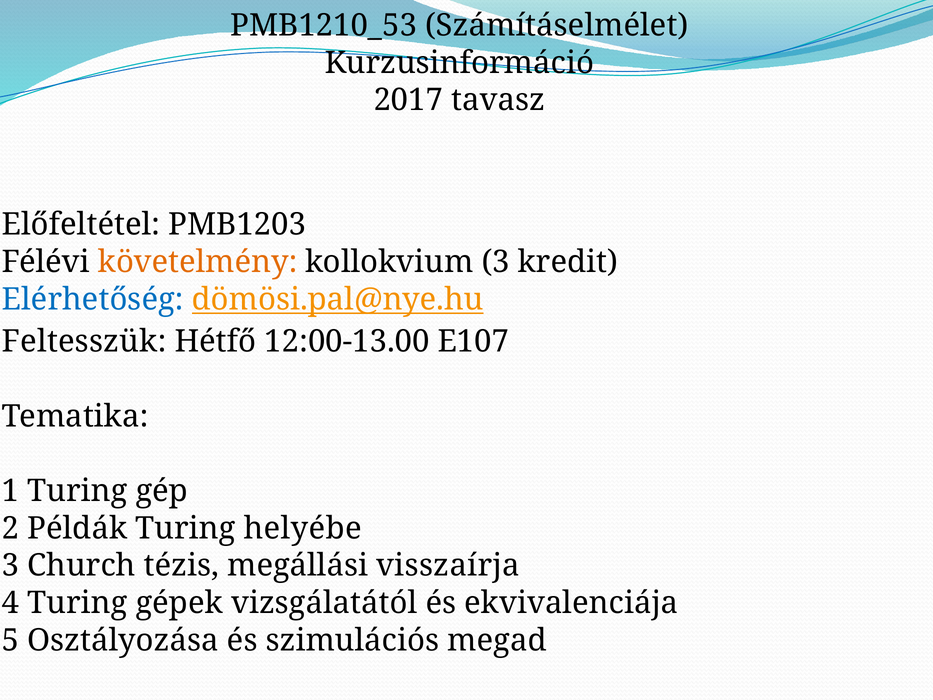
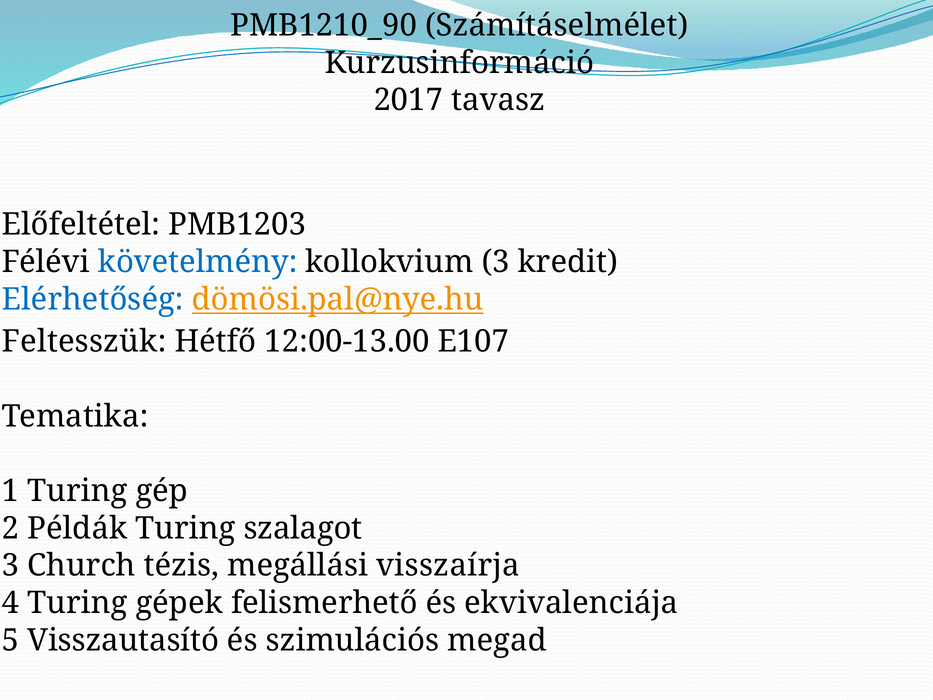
PMB1210_53: PMB1210_53 -> PMB1210_90 (324, 25)
követelmény colour: orange -> blue (198, 262)
helyébe: helyébe -> szalagot (303, 528)
vizsgálatától: vizsgálatától -> felismerhető (324, 603)
Osztályozása: Osztályozása -> Visszautasító (123, 640)
